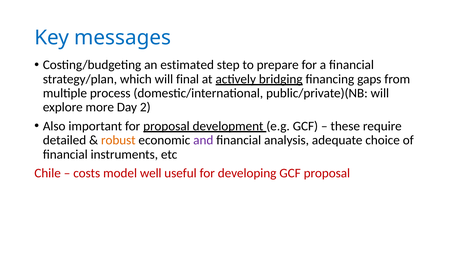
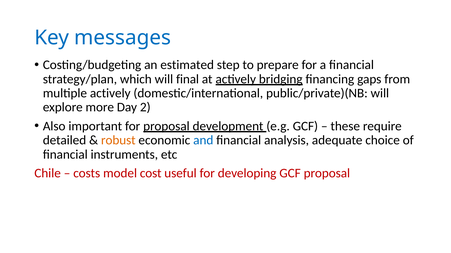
multiple process: process -> actively (110, 93)
and colour: purple -> blue (203, 141)
well: well -> cost (151, 174)
